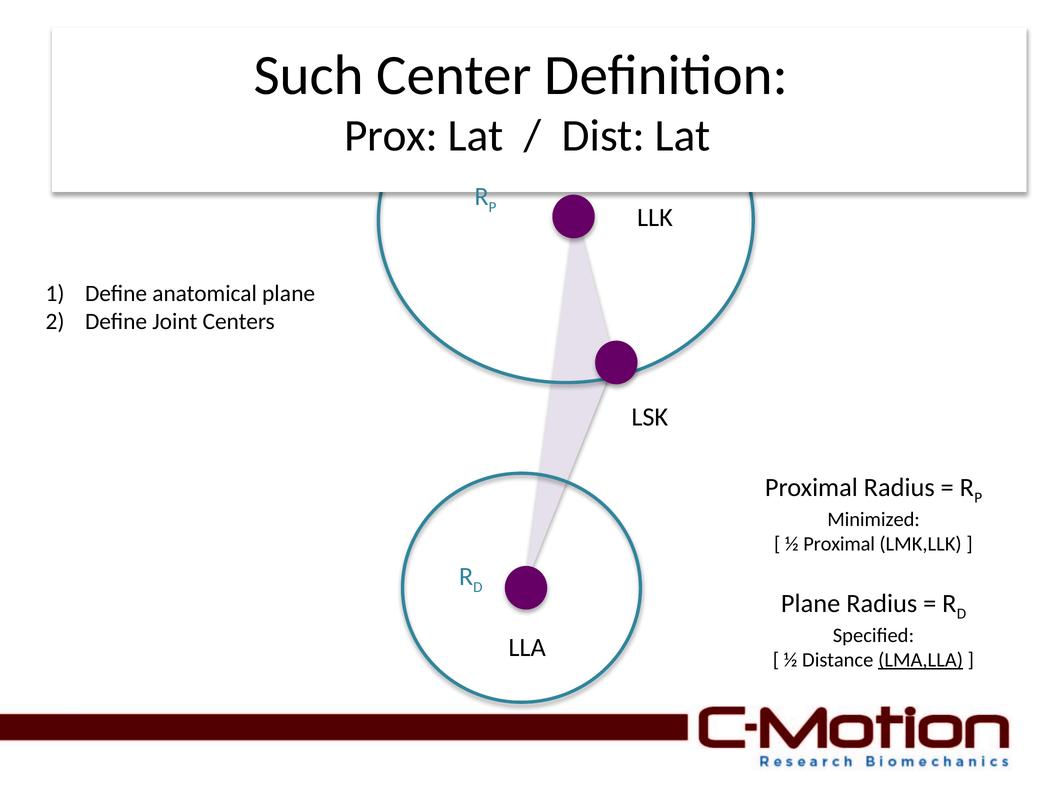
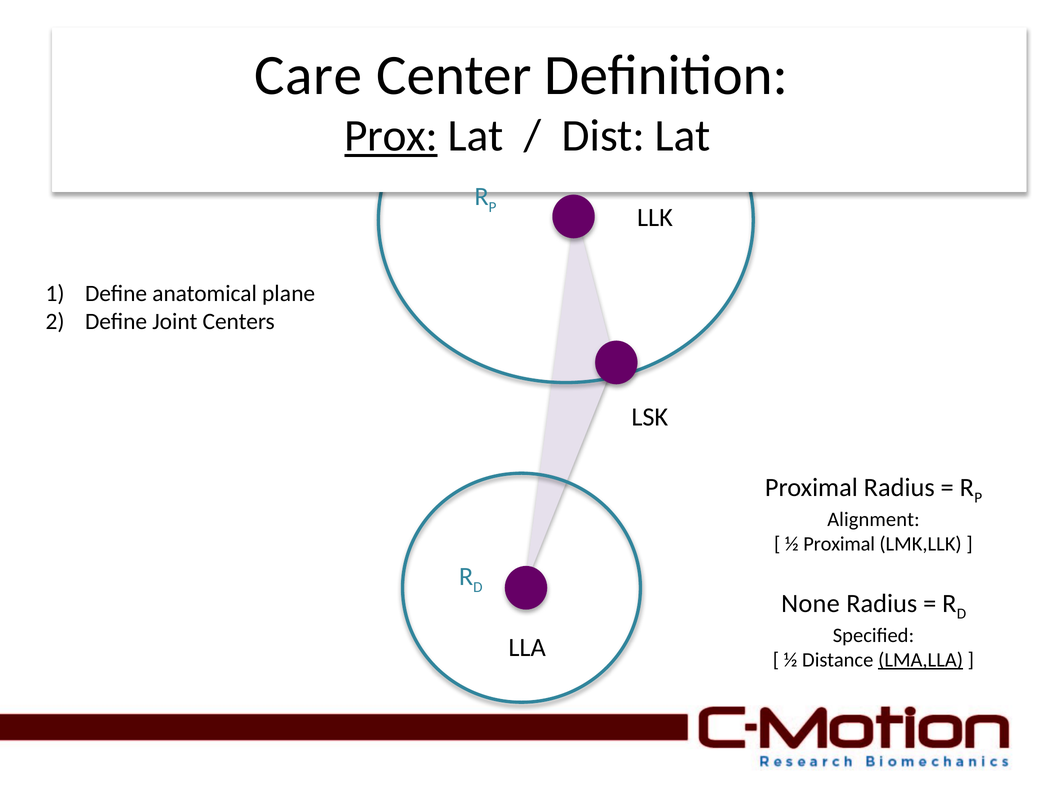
Such: Such -> Care (308, 75)
Prox underline: none -> present (391, 136)
Minimized: Minimized -> Alignment (873, 520)
Plane: Plane -> None (810, 604)
